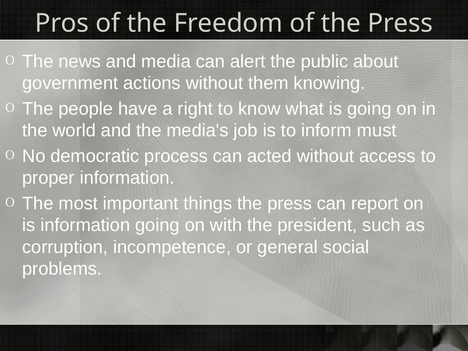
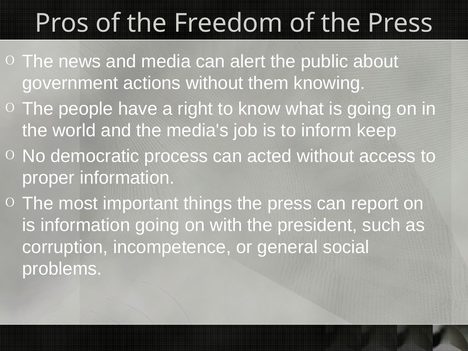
must: must -> keep (377, 131)
